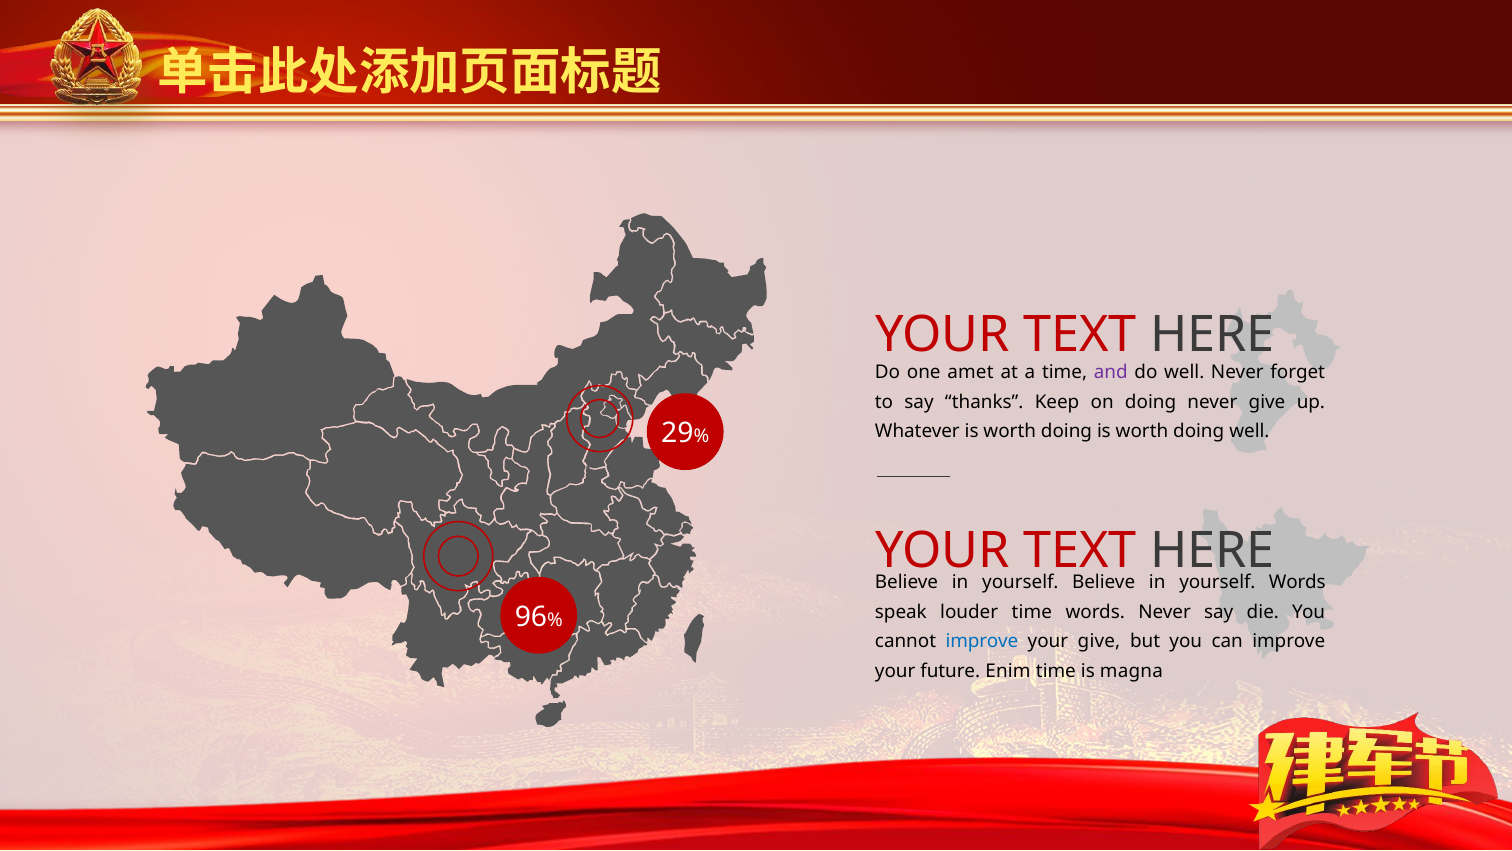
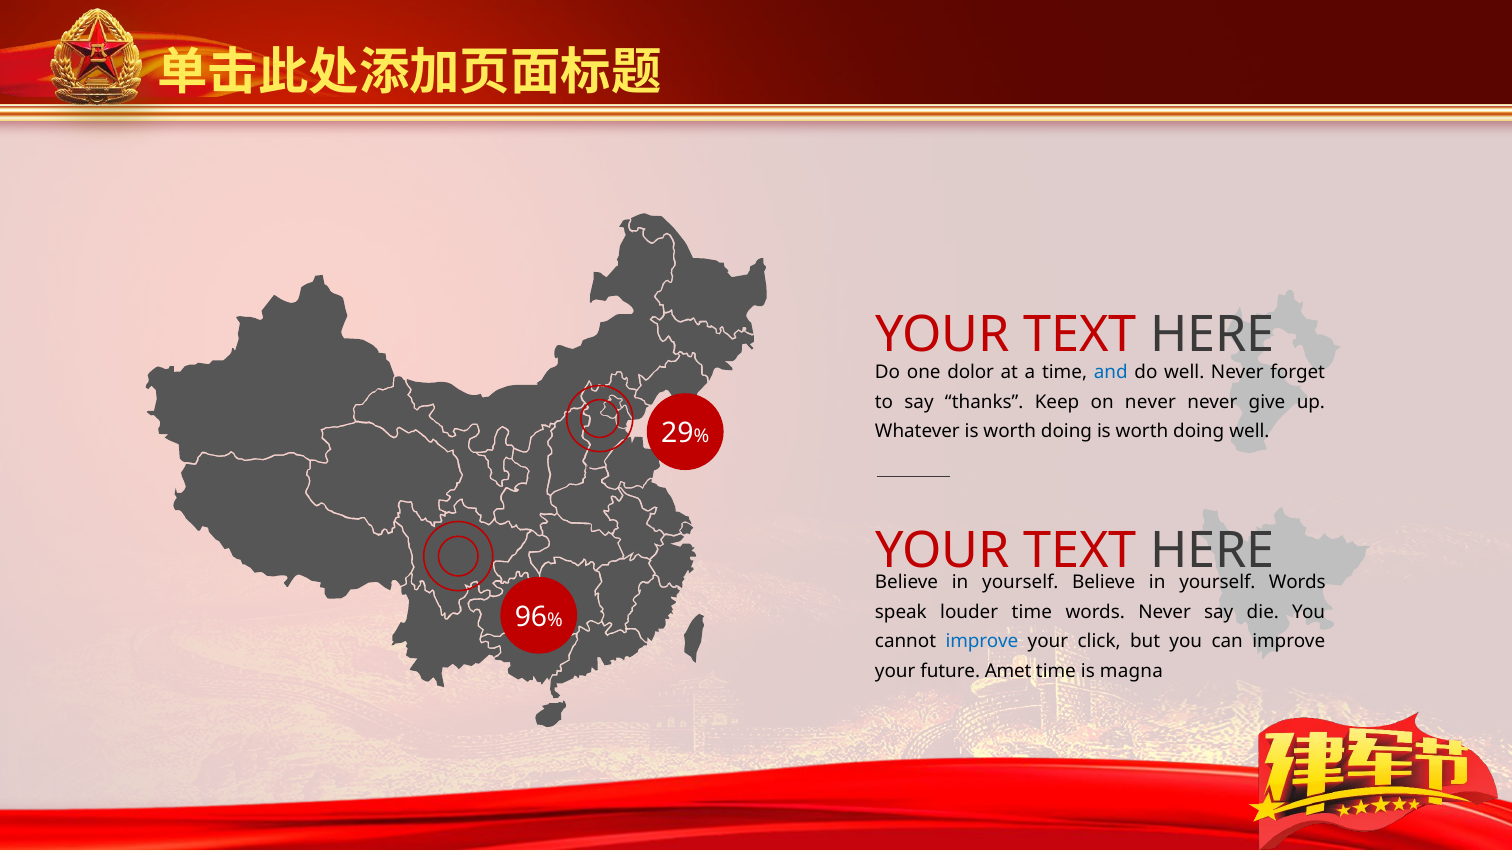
amet: amet -> dolor (971, 372)
and colour: purple -> blue (1111, 372)
on doing: doing -> never (1151, 402)
your give: give -> click (1099, 641)
Enim: Enim -> Amet (1008, 671)
